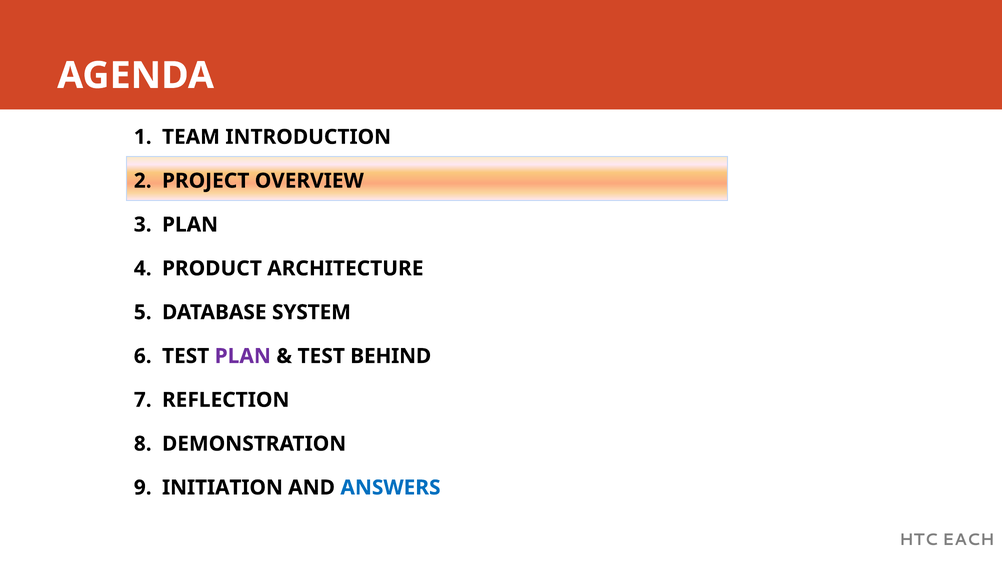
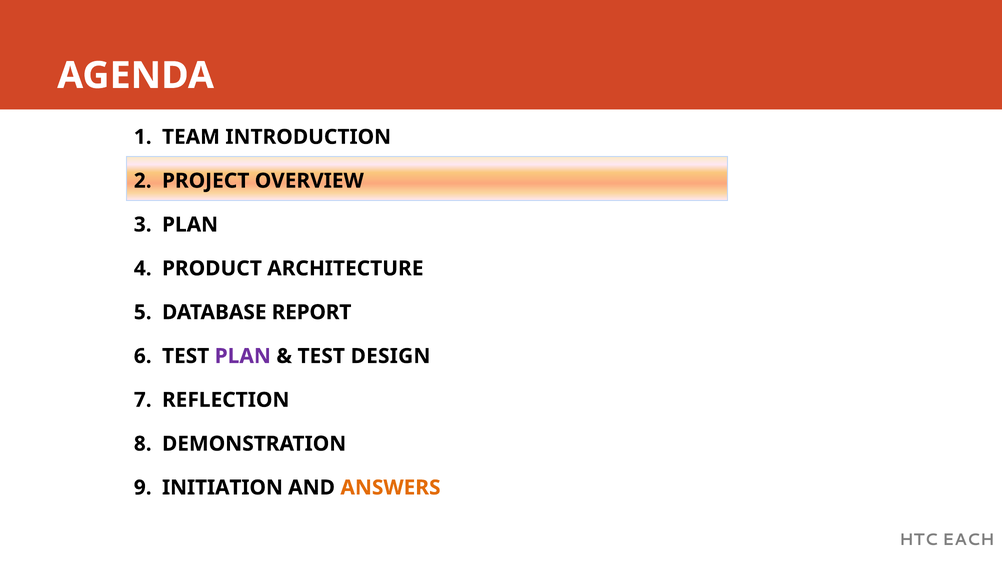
SYSTEM: SYSTEM -> REPORT (312, 313)
BEHIND: BEHIND -> DESIGN (391, 357)
ANSWERS colour: blue -> orange (391, 488)
